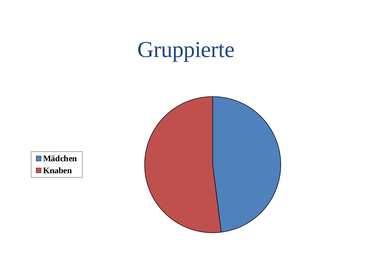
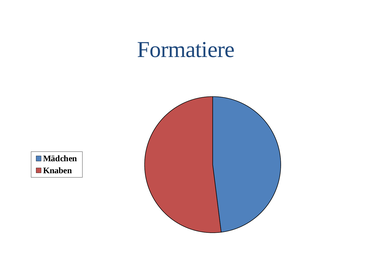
Gruppierte: Gruppierte -> Formatiere (186, 50)
